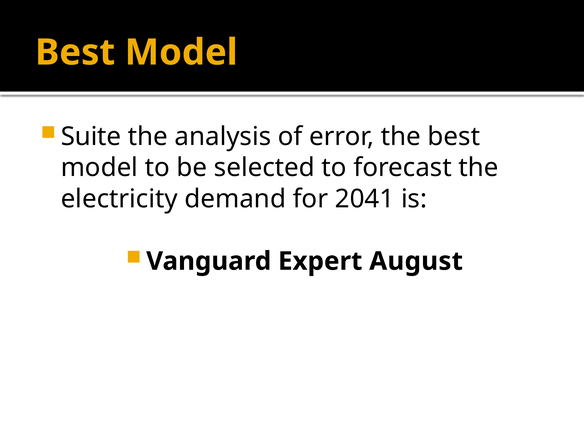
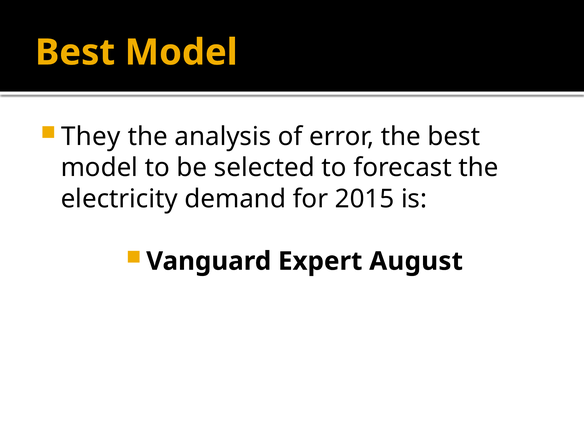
Suite: Suite -> They (91, 137)
2041: 2041 -> 2015 (365, 199)
